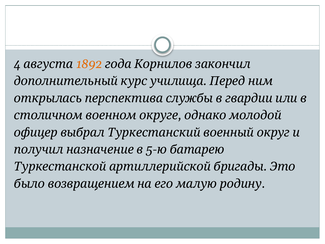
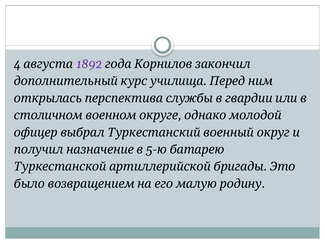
1892 colour: orange -> purple (89, 64)
